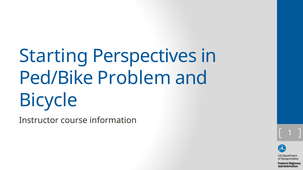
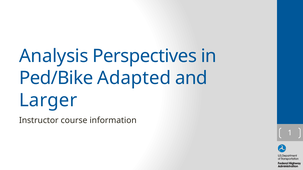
Starting: Starting -> Analysis (54, 56)
Problem: Problem -> Adapted (134, 78)
Bicycle: Bicycle -> Larger (48, 100)
